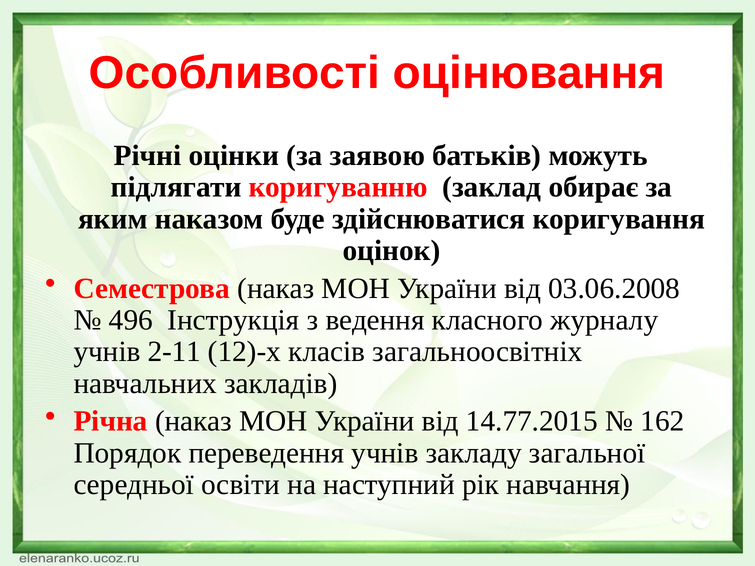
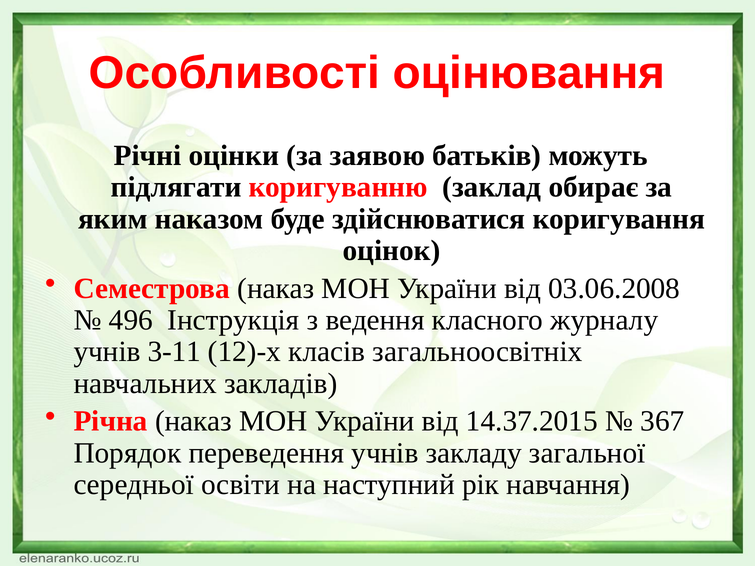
2-11: 2-11 -> 3-11 (174, 352)
14.77.2015: 14.77.2015 -> 14.37.2015 (532, 421)
162: 162 -> 367 (662, 421)
